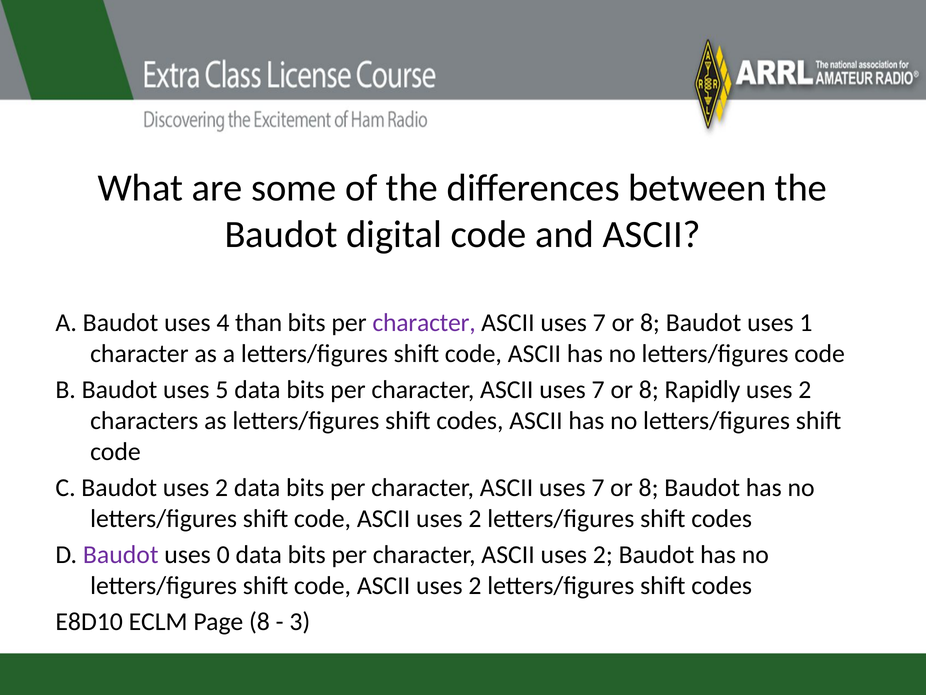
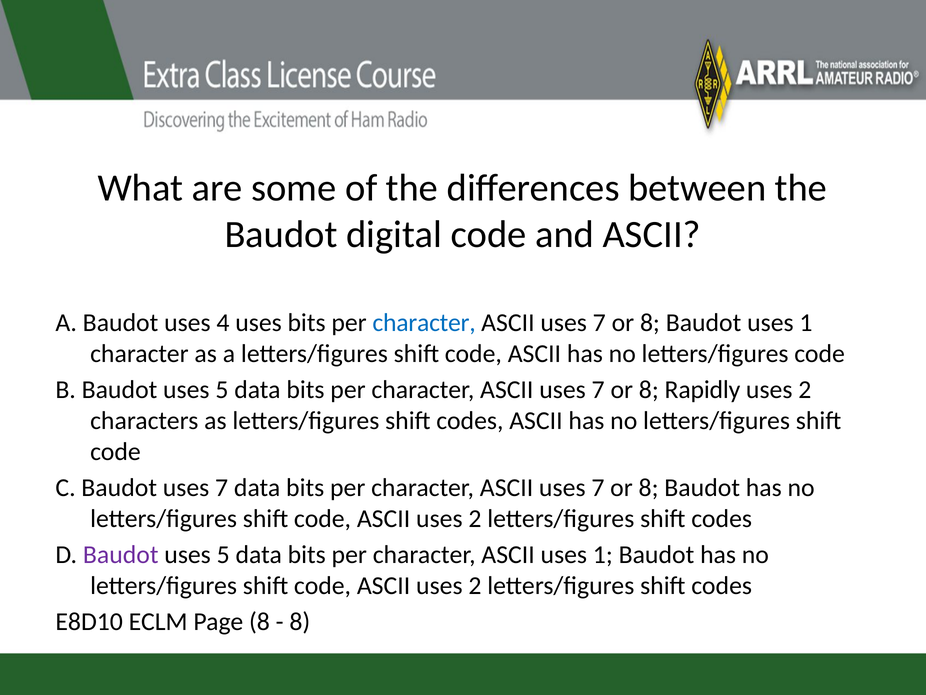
4 than: than -> uses (259, 323)
character colour: purple -> blue (424, 323)
Baudot uses 2: 2 -> 7 (222, 487)
0: 0 -> 5 (223, 554)
character ASCII uses 2: 2 -> 1 (603, 554)
3: 3 -> 8 (300, 621)
